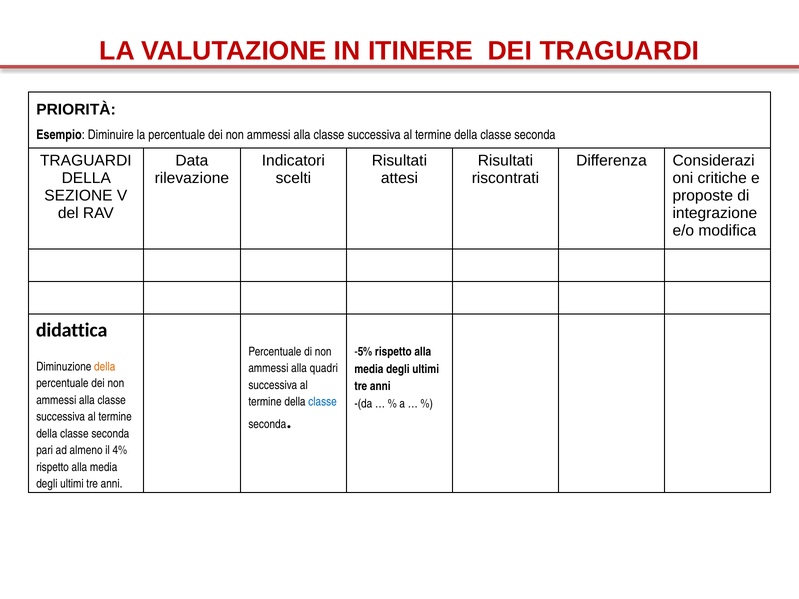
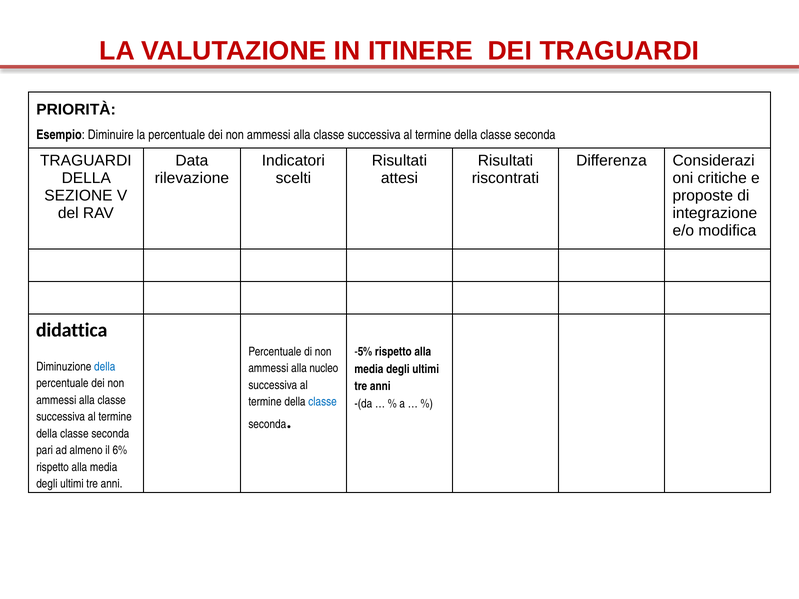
della colour: orange -> blue (105, 367)
quadri: quadri -> nucleo (324, 368)
4%: 4% -> 6% (120, 451)
